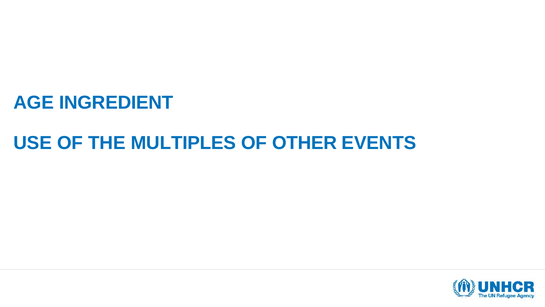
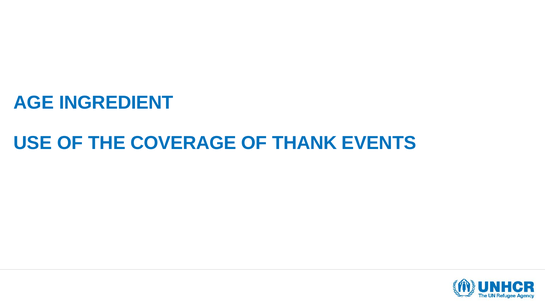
MULTIPLES: MULTIPLES -> COVERAGE (183, 143)
OTHER: OTHER -> THANK (305, 143)
